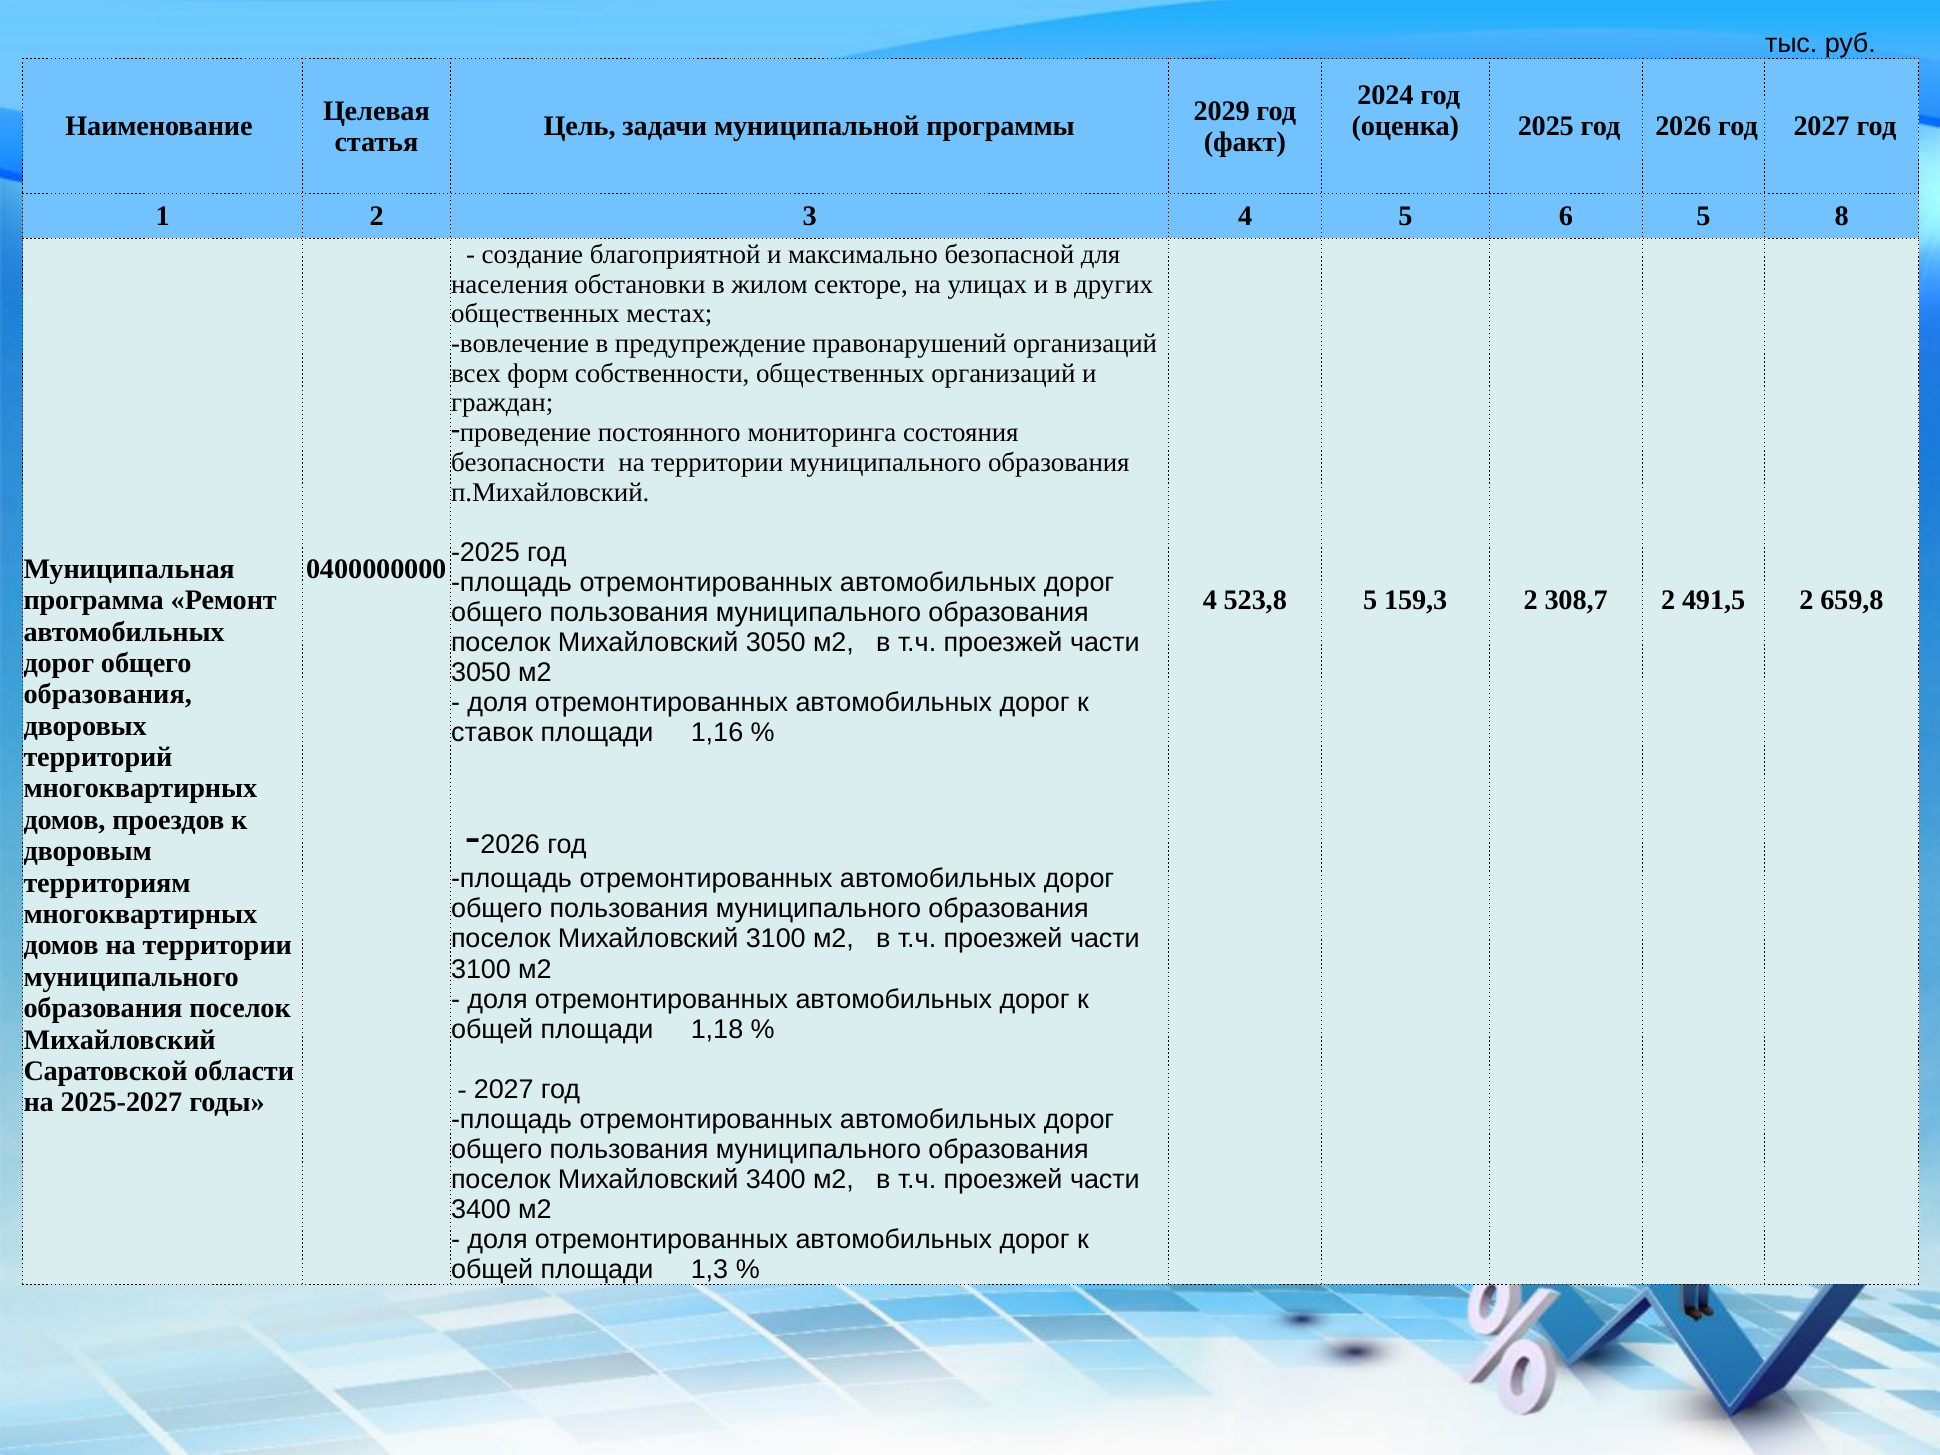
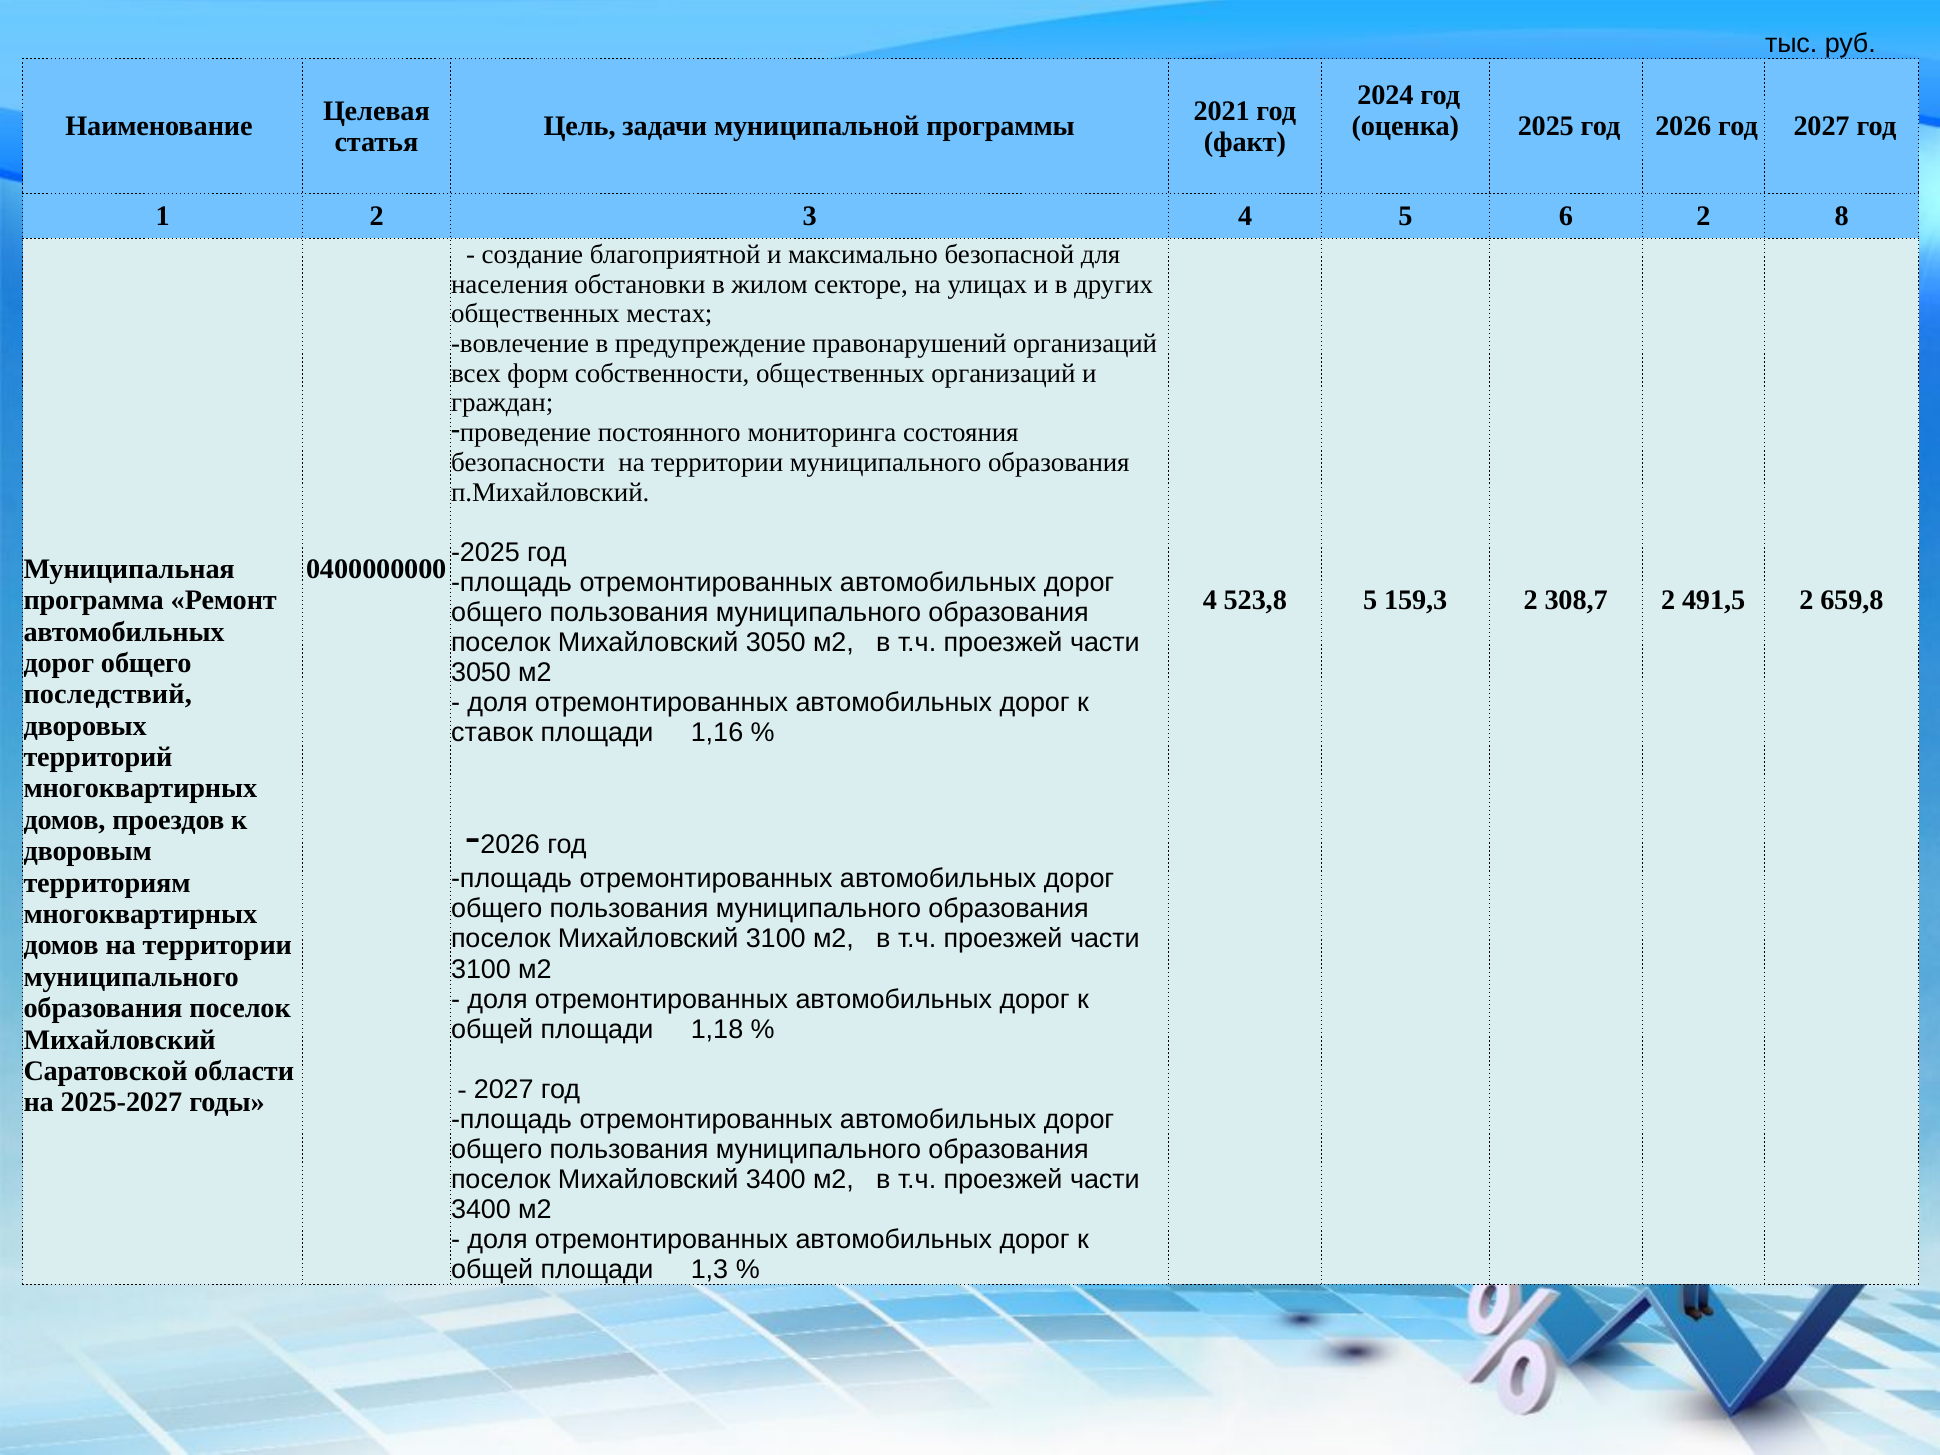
2029: 2029 -> 2021 (1222, 111)
6 5: 5 -> 2 (1703, 216)
образования: образования -> последствий (108, 694)
